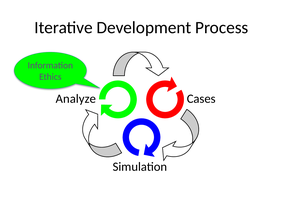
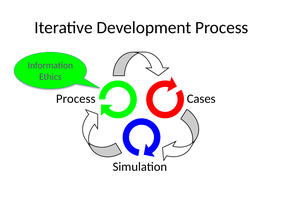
Analyze: Analyze -> Process (76, 98)
